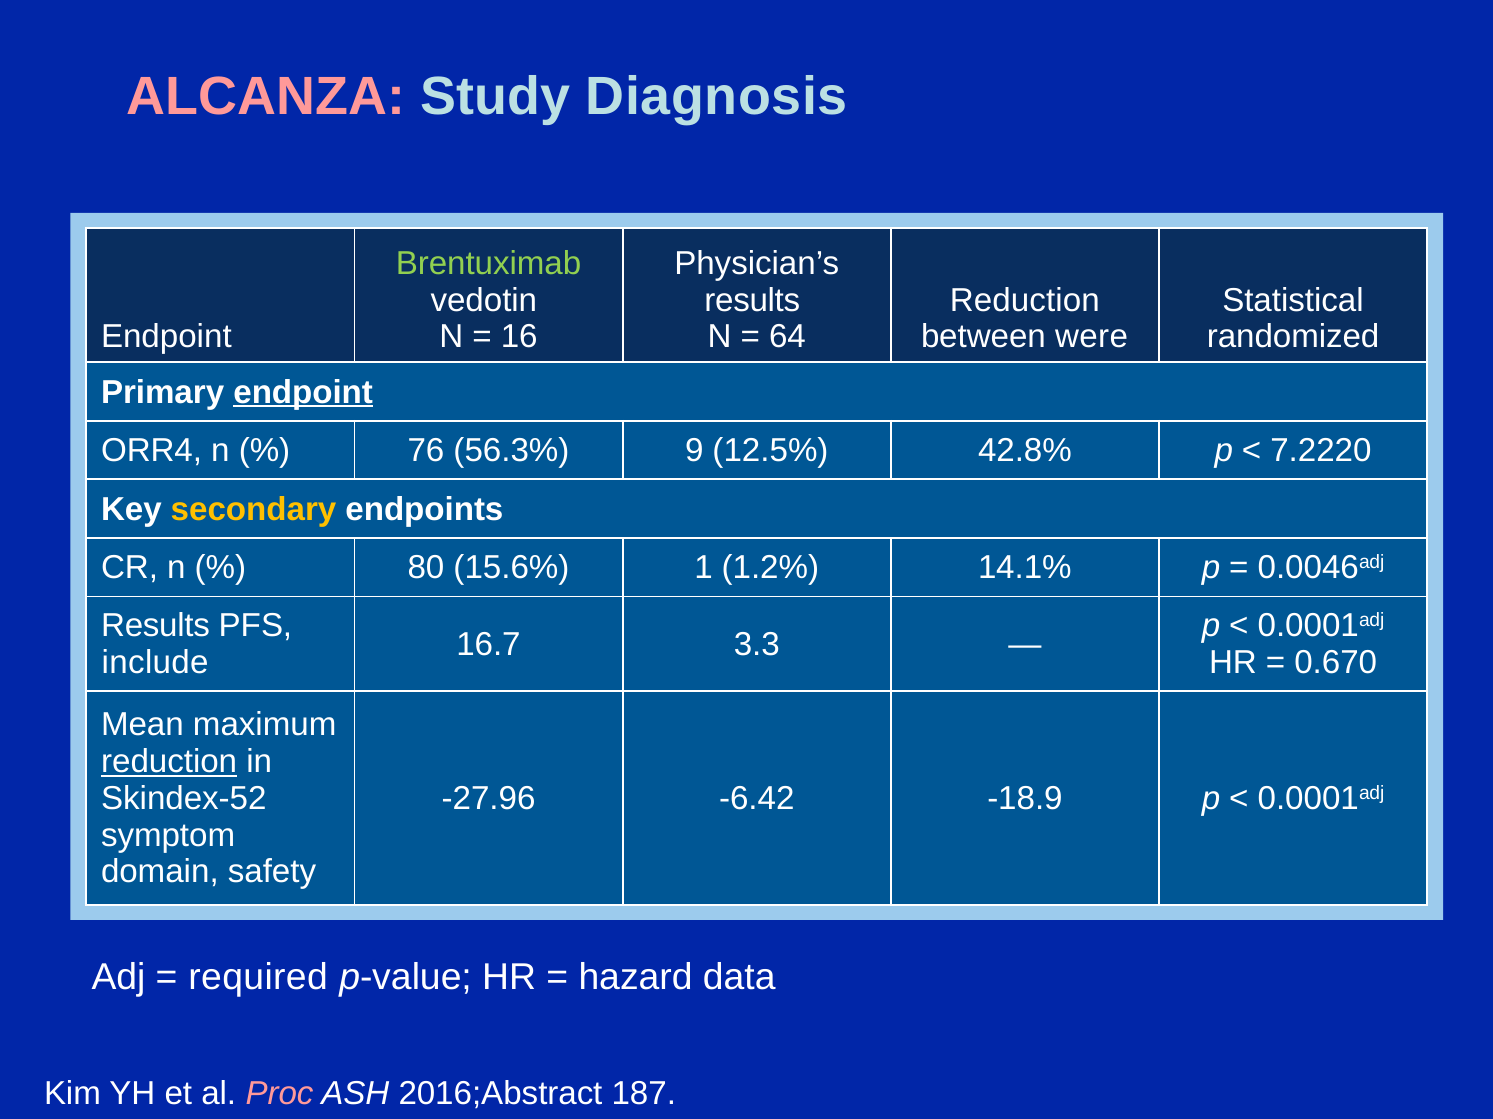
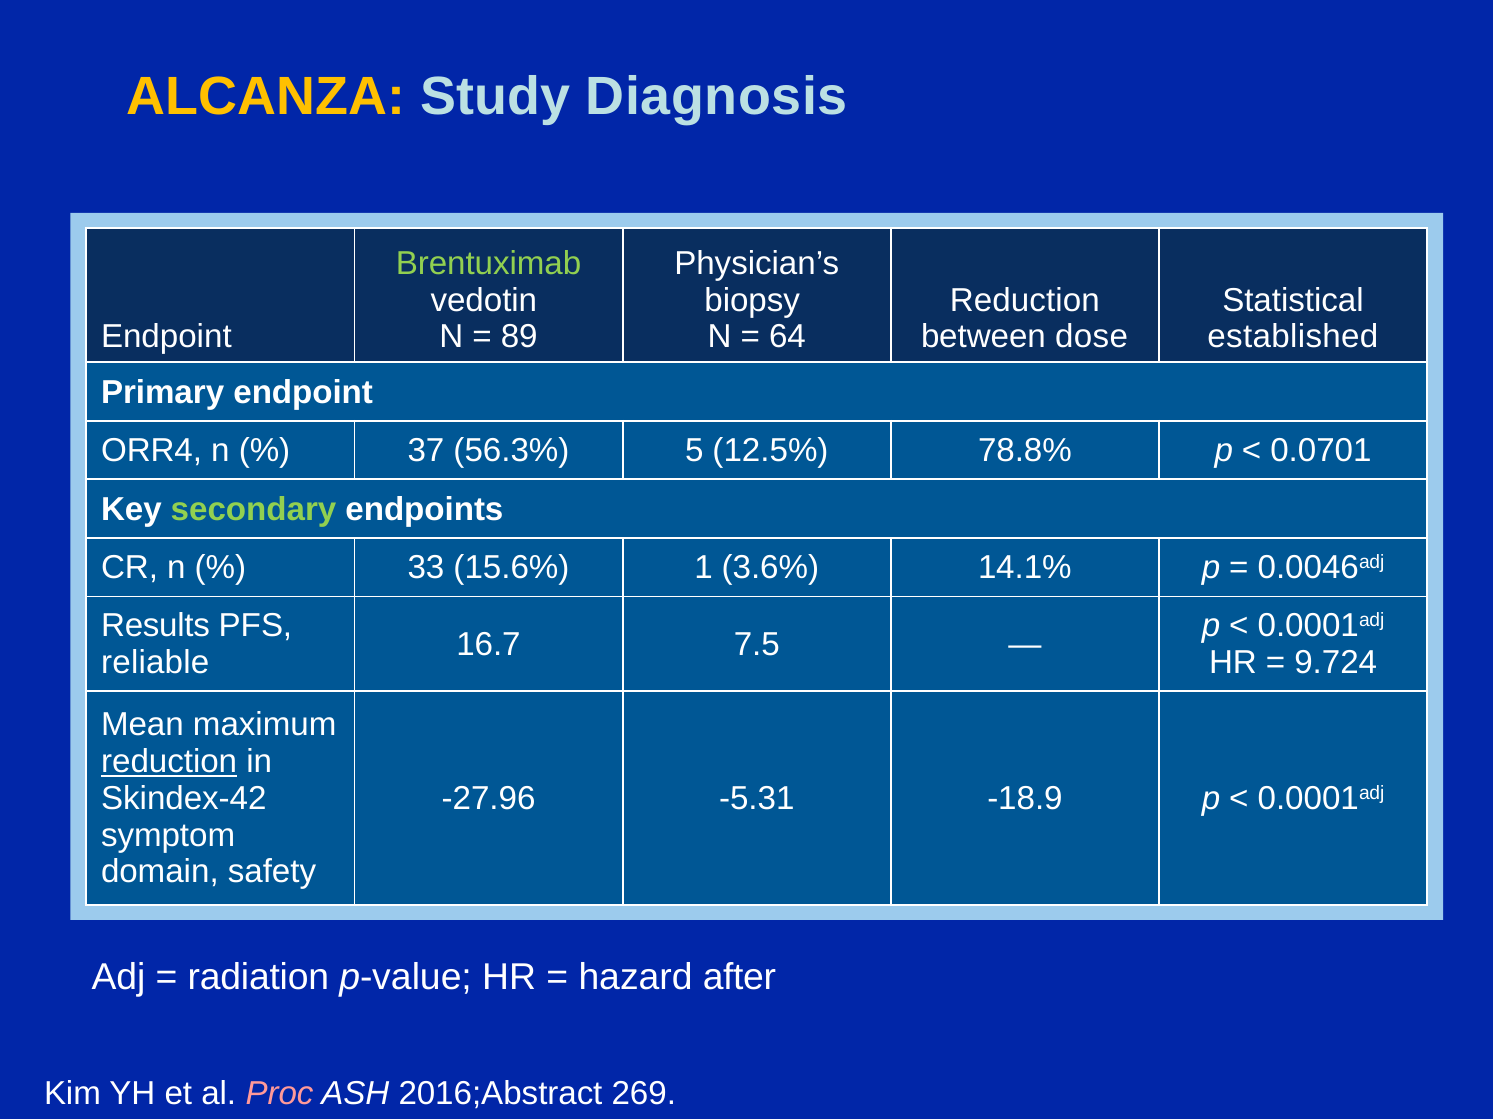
ALCANZA colour: pink -> yellow (266, 97)
results: results -> biopsy (752, 300)
16: 16 -> 89 (519, 337)
were: were -> dose (1092, 337)
randomized: randomized -> established (1293, 337)
endpoint underline: present -> none (303, 392)
76: 76 -> 37 (426, 451)
9: 9 -> 5 (694, 451)
42.8%: 42.8% -> 78.8% (1025, 451)
7.2220: 7.2220 -> 0.0701 (1321, 451)
secondary colour: yellow -> light green (254, 509)
80: 80 -> 33 (426, 568)
1.2%: 1.2% -> 3.6% (770, 568)
3.3: 3.3 -> 7.5 (757, 645)
include: include -> reliable (155, 663)
0.670: 0.670 -> 9.724 (1336, 663)
Skindex-52: Skindex-52 -> Skindex-42 (184, 799)
-6.42: -6.42 -> -5.31 (757, 799)
required: required -> radiation (258, 978)
data: data -> after (739, 978)
187: 187 -> 269 (644, 1094)
